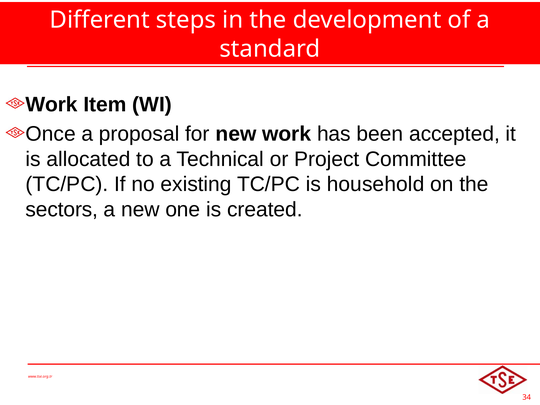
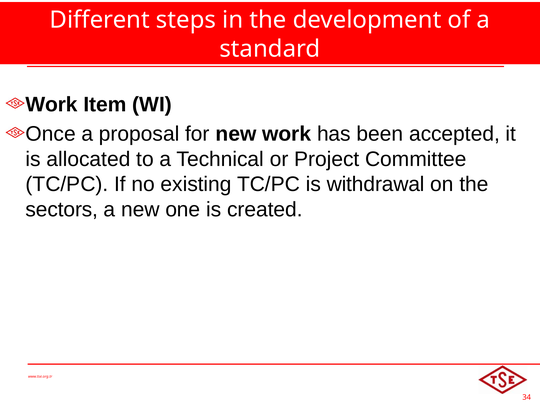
household: household -> withdrawal (376, 184)
